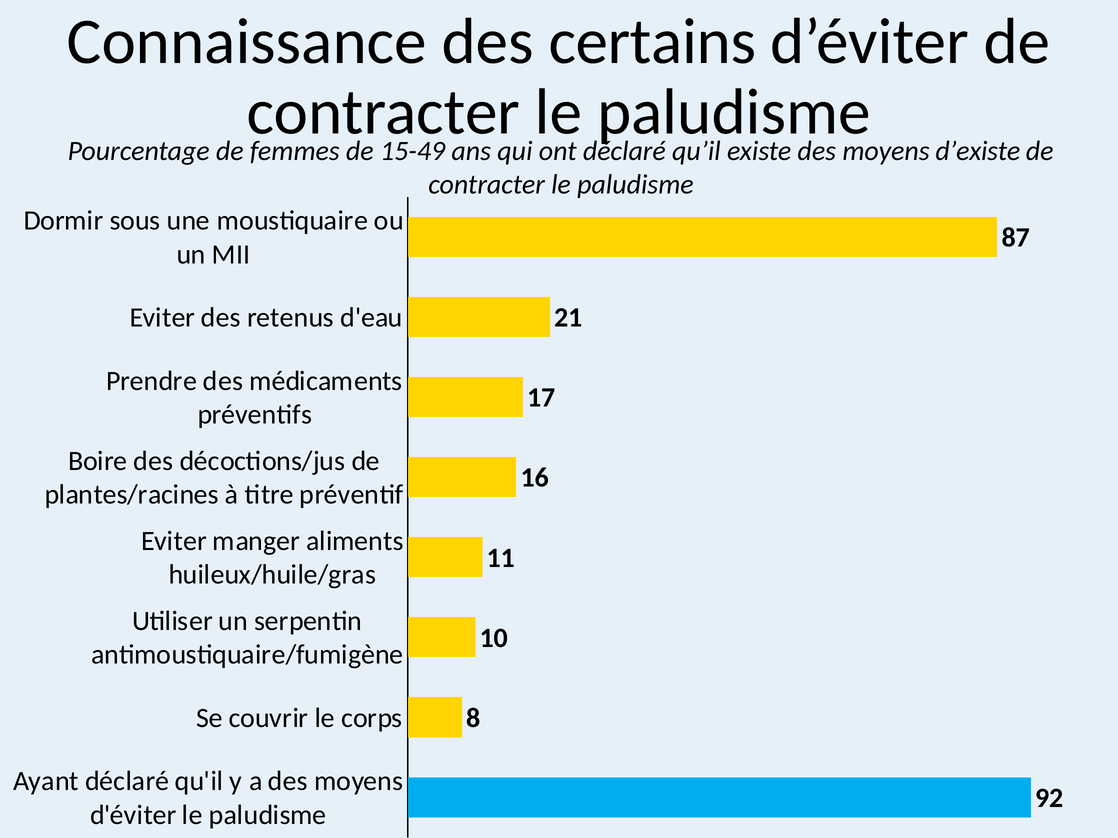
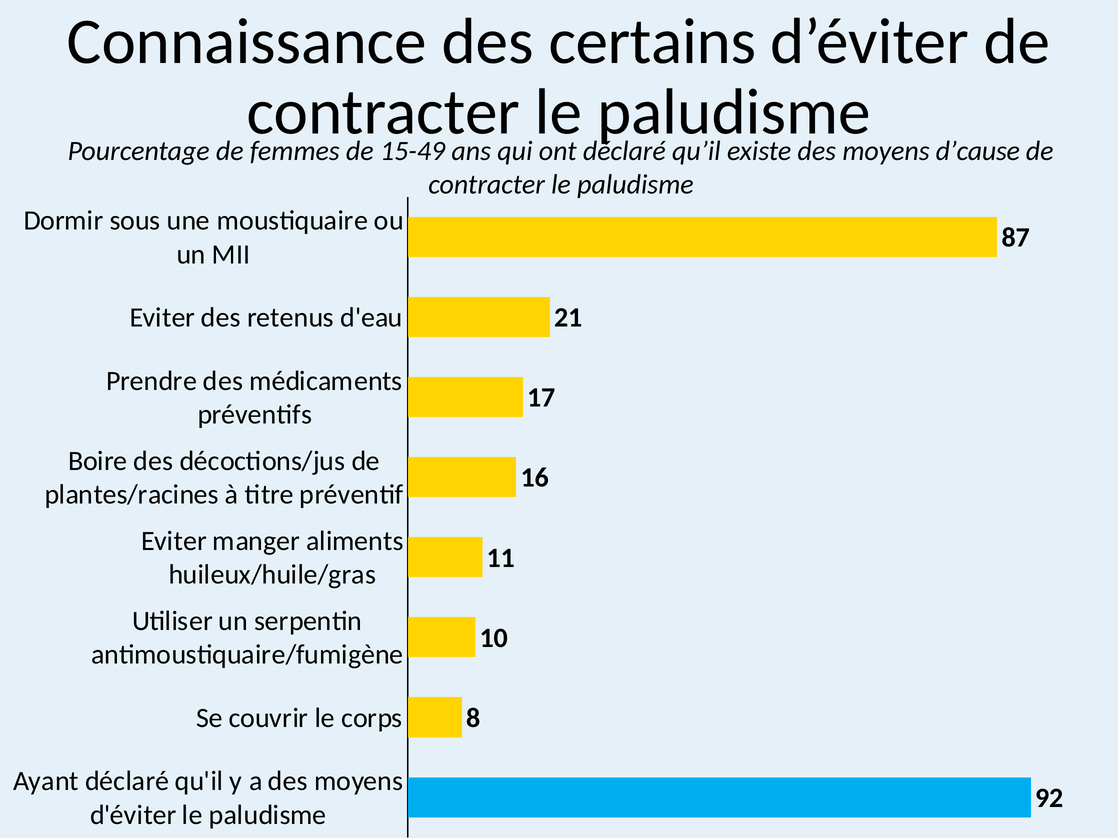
d’existe: d’existe -> d’cause (978, 151)
